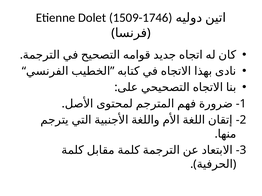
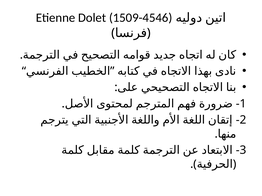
1509-1746: 1509-1746 -> 1509-4546 (141, 18)
